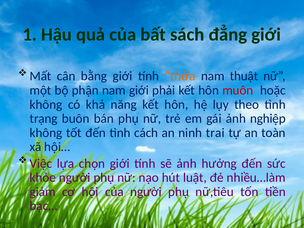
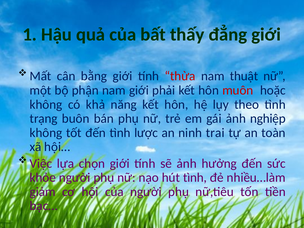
sách: sách -> thấy (187, 34)
thừa colour: orange -> red (180, 76)
cách: cách -> lược (146, 133)
hút luật: luật -> tình (195, 178)
